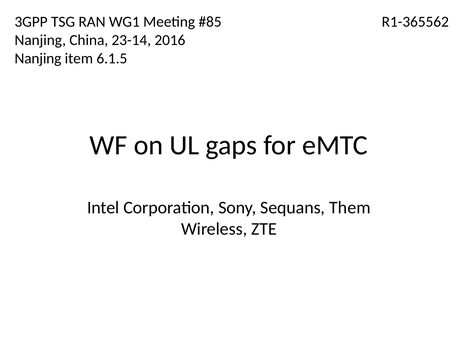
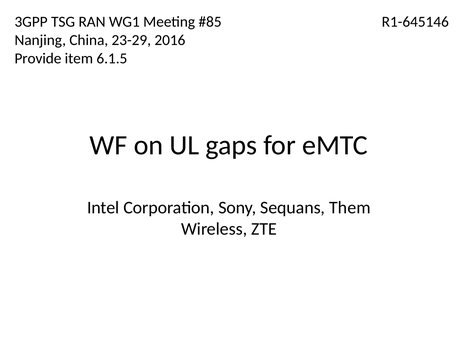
R1-365562: R1-365562 -> R1-645146 (415, 22)
23-14: 23-14 -> 23-29 (131, 40)
Nanjing: Nanjing -> Provide (38, 59)
